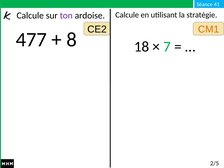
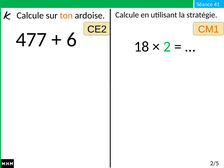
ton colour: purple -> orange (66, 16)
8: 8 -> 6 (72, 40)
7: 7 -> 2 (167, 47)
